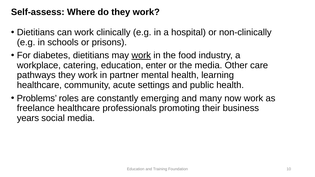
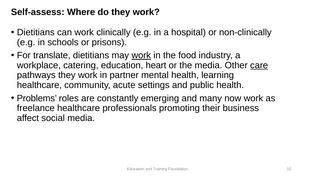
diabetes: diabetes -> translate (52, 55)
enter: enter -> heart (156, 65)
care underline: none -> present (259, 65)
years: years -> affect (28, 118)
